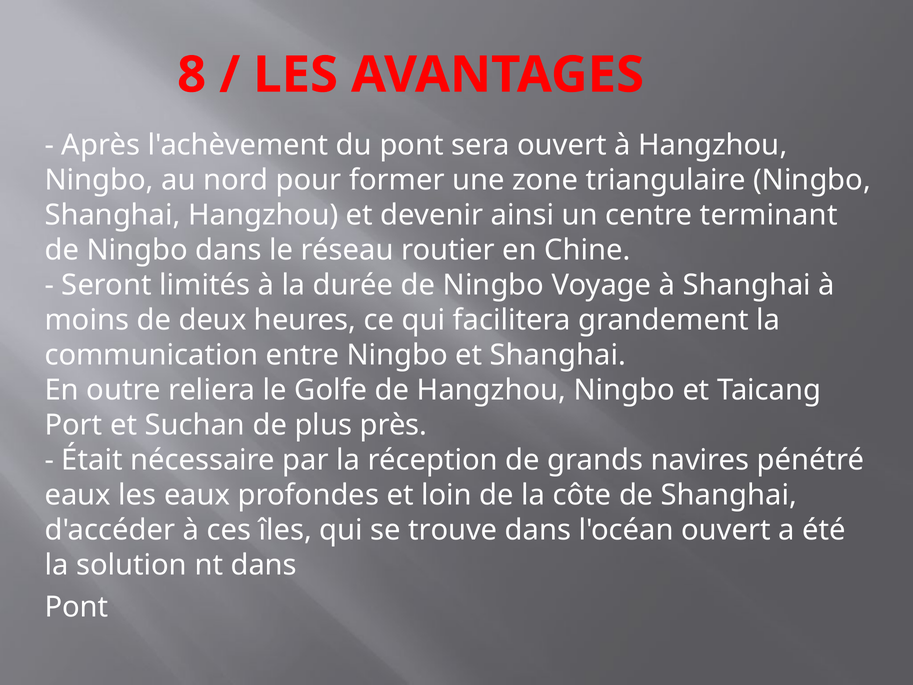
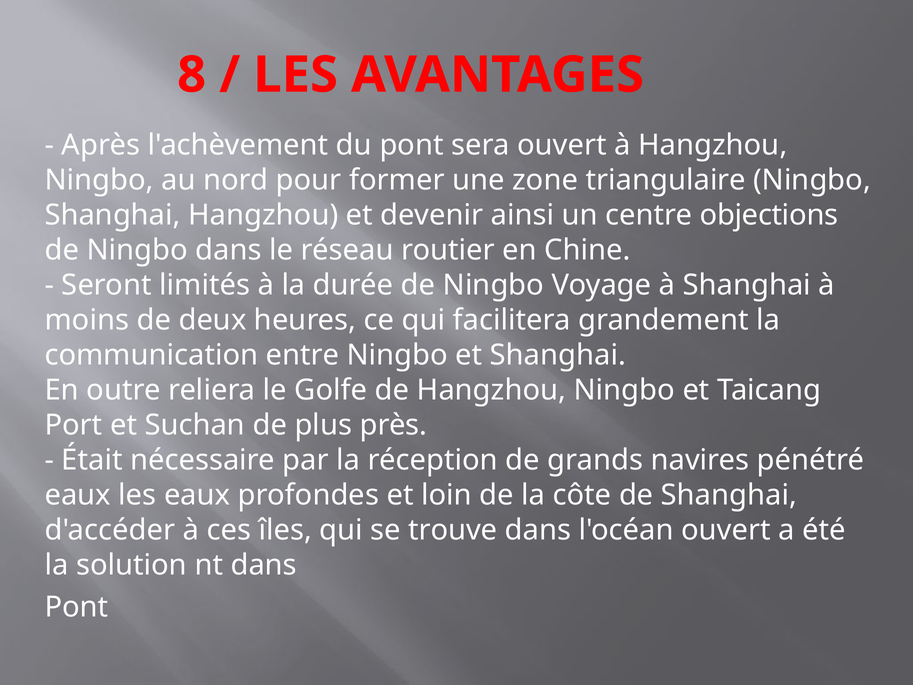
terminant: terminant -> objections (769, 215)
